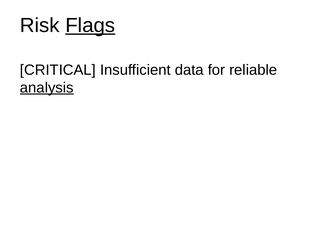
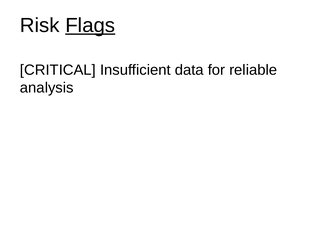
analysis underline: present -> none (47, 88)
